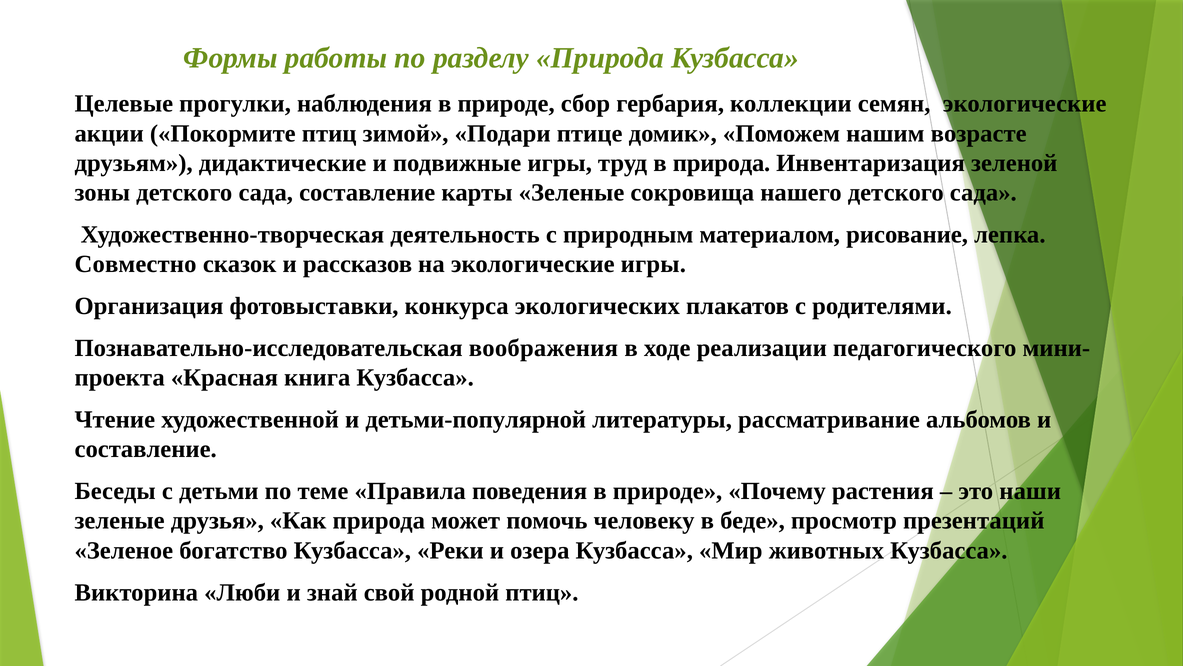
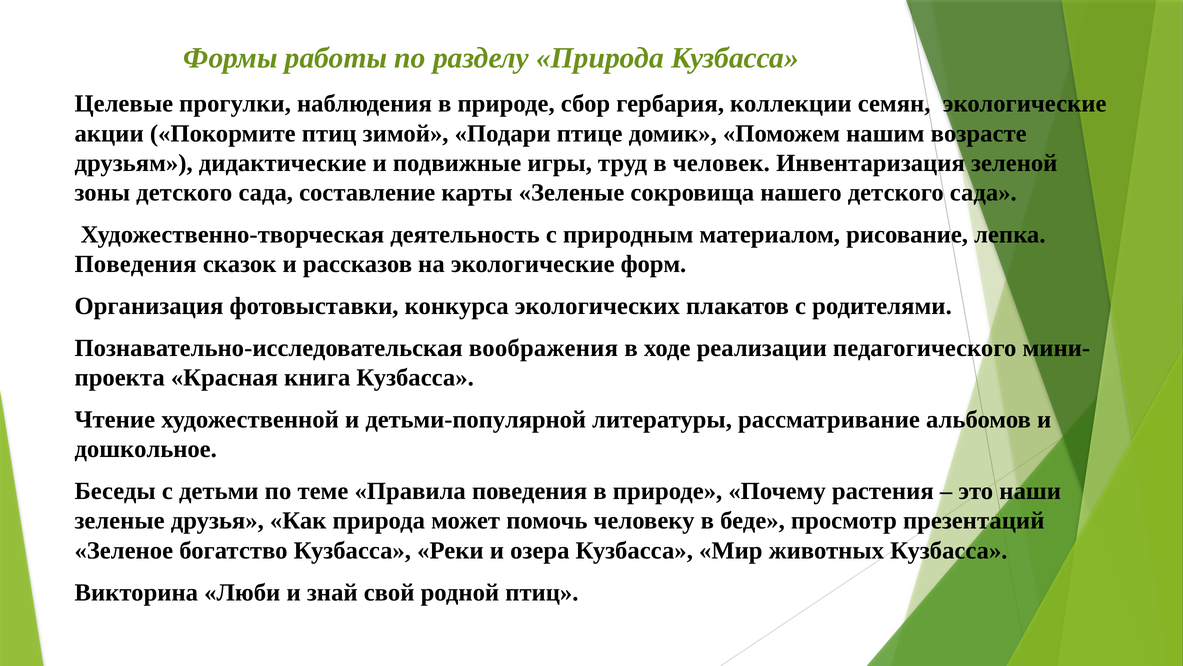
в природа: природа -> человек (721, 163)
Совместно: Совместно -> Поведения (136, 264)
экологические игры: игры -> форм (653, 264)
составление: составление -> дошкольное (146, 449)
